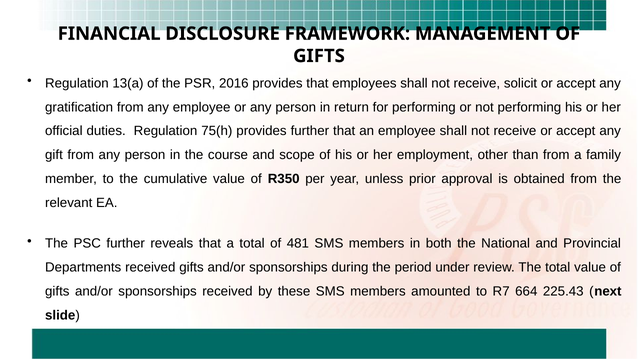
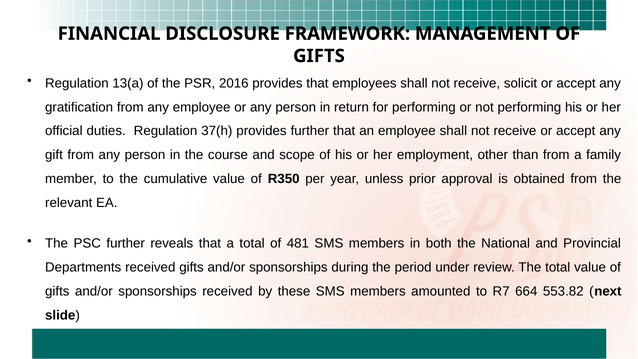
75(h: 75(h -> 37(h (217, 131)
225.43: 225.43 -> 553.82 (563, 291)
